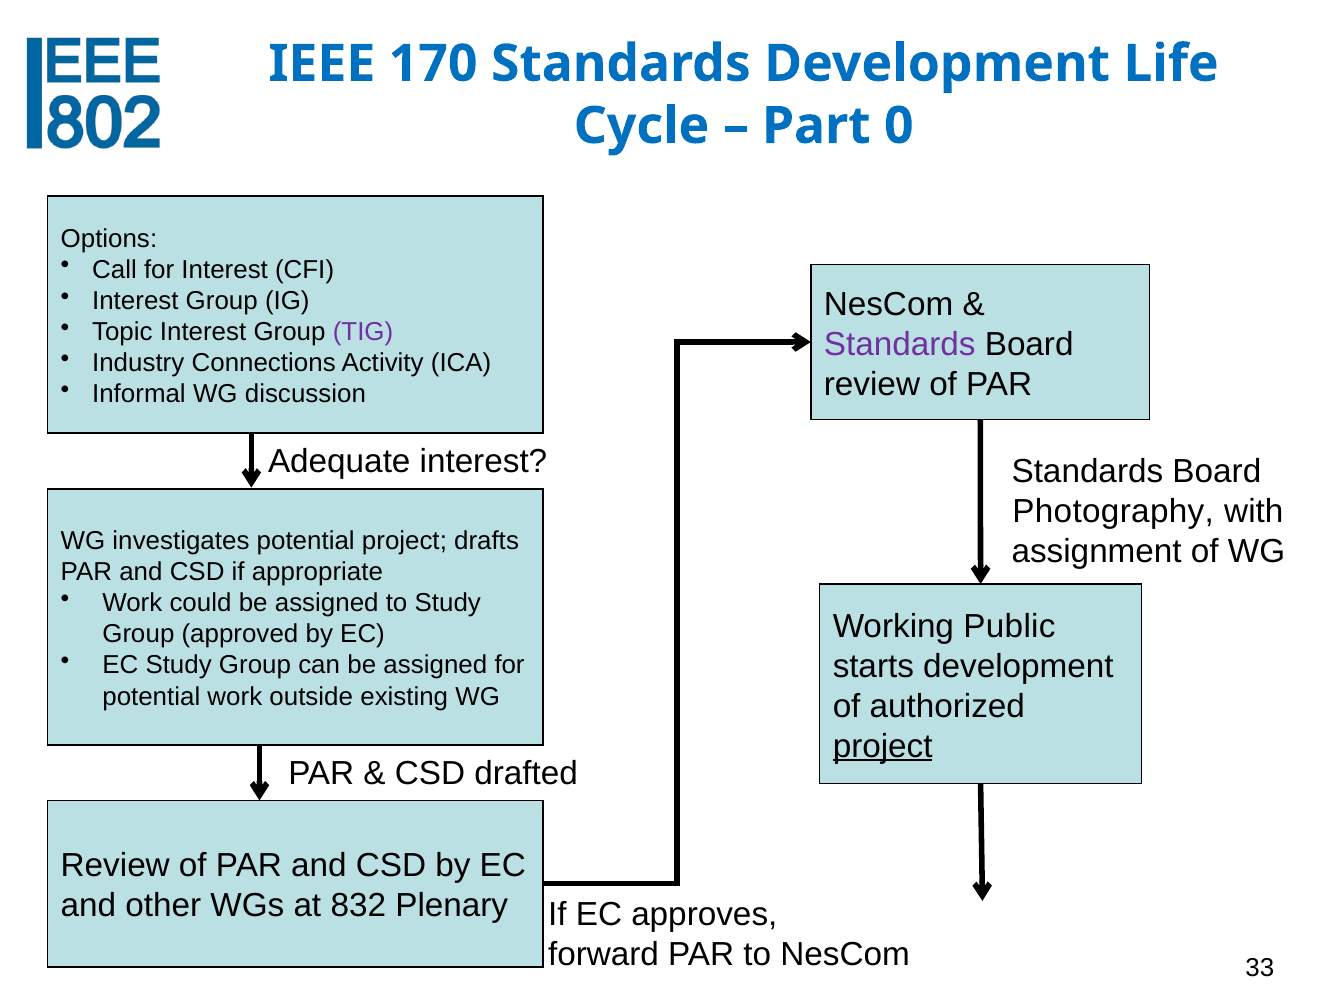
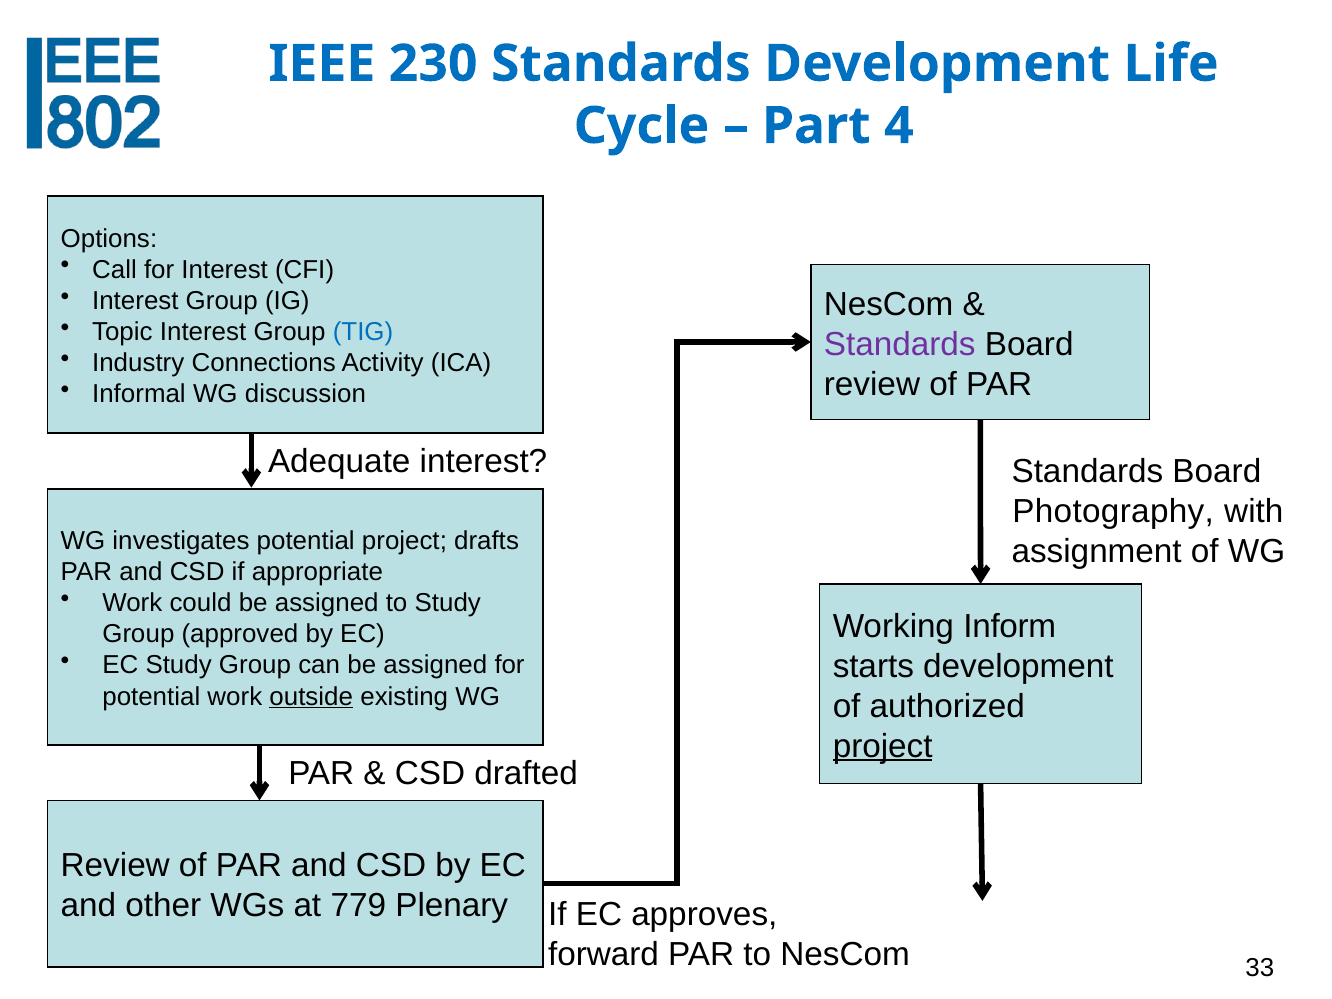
170: 170 -> 230 (433, 64)
0: 0 -> 4 (899, 126)
TIG colour: purple -> blue (363, 332)
Public: Public -> Inform (1010, 626)
outside underline: none -> present (311, 697)
832: 832 -> 779 (358, 906)
